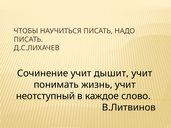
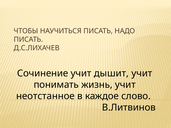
неотступный: неотступный -> неотстанное (45, 96)
